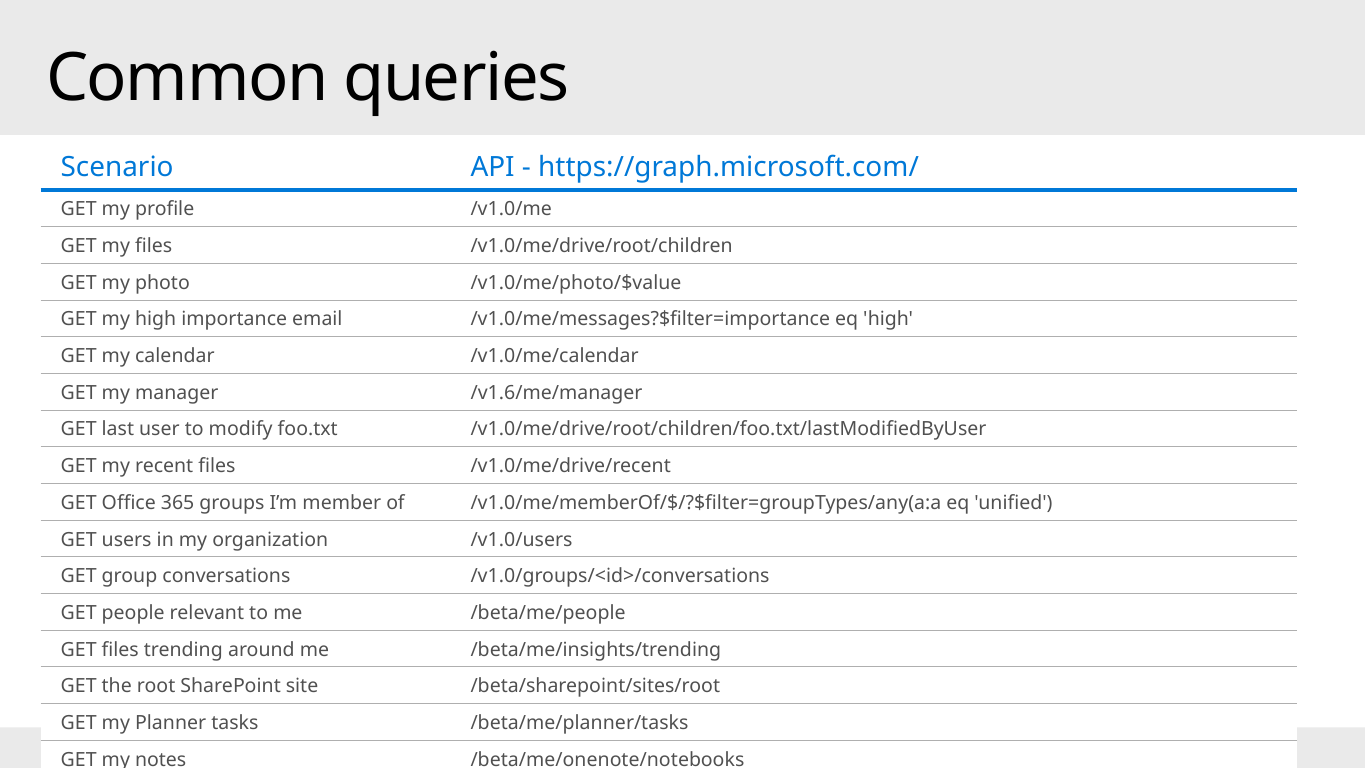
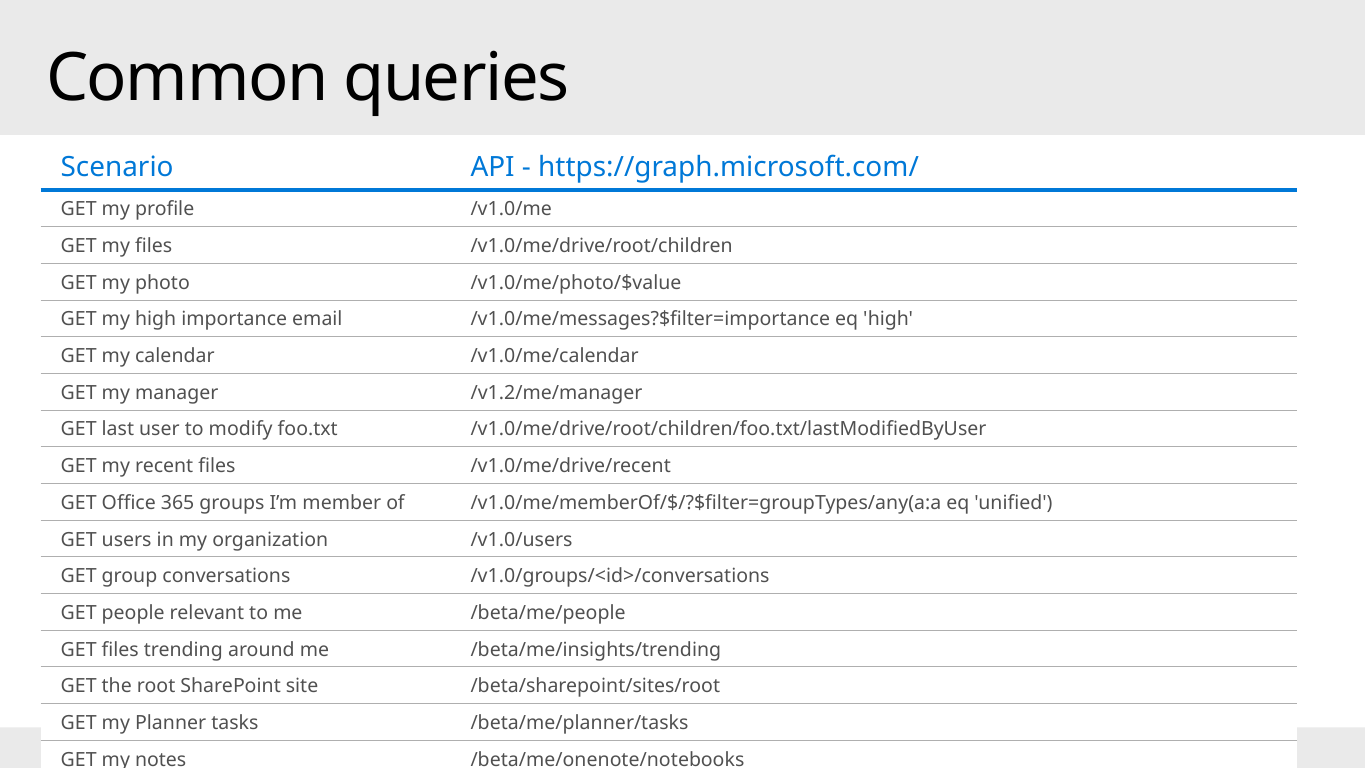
/v1.6/me/manager: /v1.6/me/manager -> /v1.2/me/manager (557, 393)
